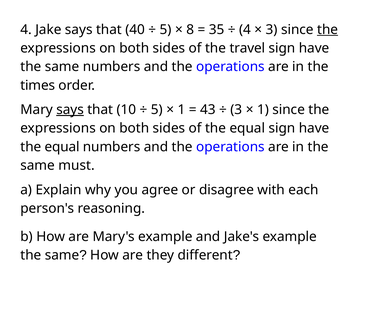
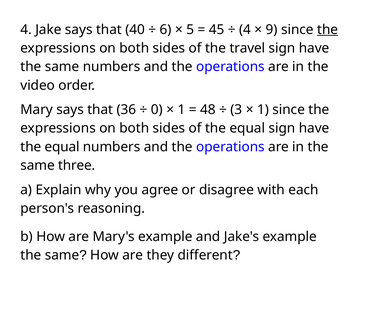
5: 5 -> 6 (166, 30)
8: 8 -> 5 (190, 30)
35: 35 -> 45 (217, 30)
3: 3 -> 9 (272, 30)
times: times -> video (38, 85)
says underline: present -> none (70, 110)
10: 10 -> 36 (126, 110)
5: 5 -> 0 (157, 110)
43: 43 -> 48 (208, 110)
must: must -> three (77, 166)
